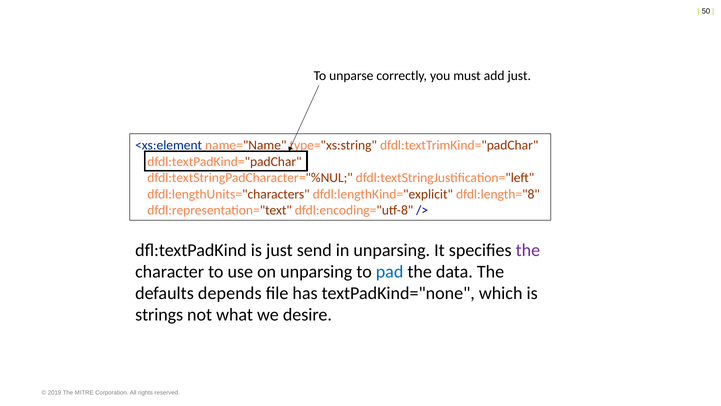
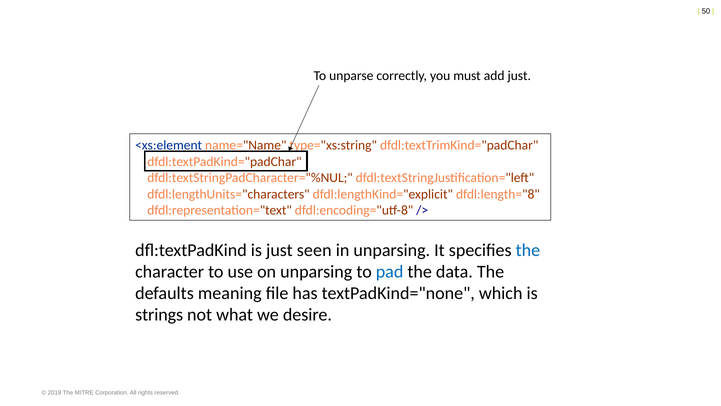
send: send -> seen (314, 250)
the colour: purple -> blue (528, 250)
depends: depends -> meaning (230, 293)
